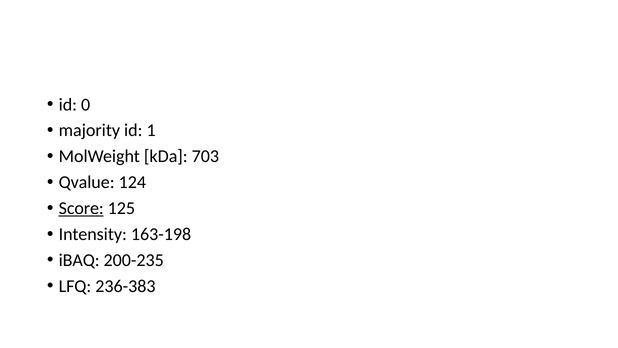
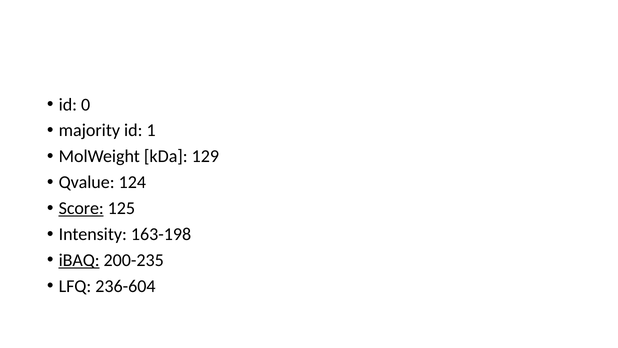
703: 703 -> 129 (205, 156)
iBAQ underline: none -> present (79, 260)
236-383: 236-383 -> 236-604 (125, 286)
